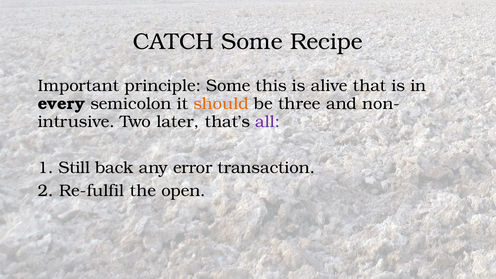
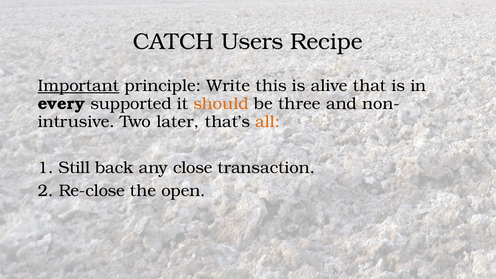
CATCH Some: Some -> Users (252, 42)
Important underline: none -> present (78, 86)
principle Some: Some -> Write (228, 86)
semicolon: semicolon -> supported (131, 104)
all colour: purple -> orange (268, 122)
error: error -> close (193, 168)
Re-fulfil: Re-fulfil -> Re-close (92, 191)
